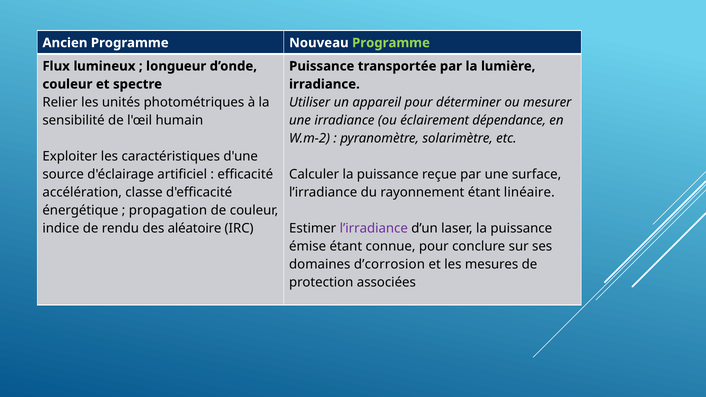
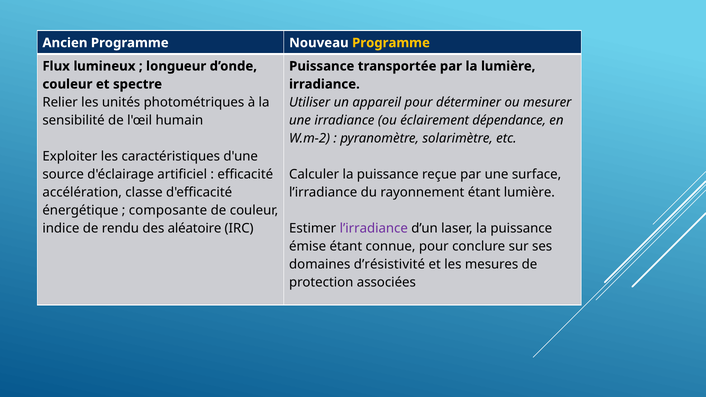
Programme colour: light green -> yellow (391, 43)
étant linéaire: linéaire -> lumière (529, 192)
propagation: propagation -> composante (168, 210)
d’corrosion: d’corrosion -> d’résistivité (389, 264)
